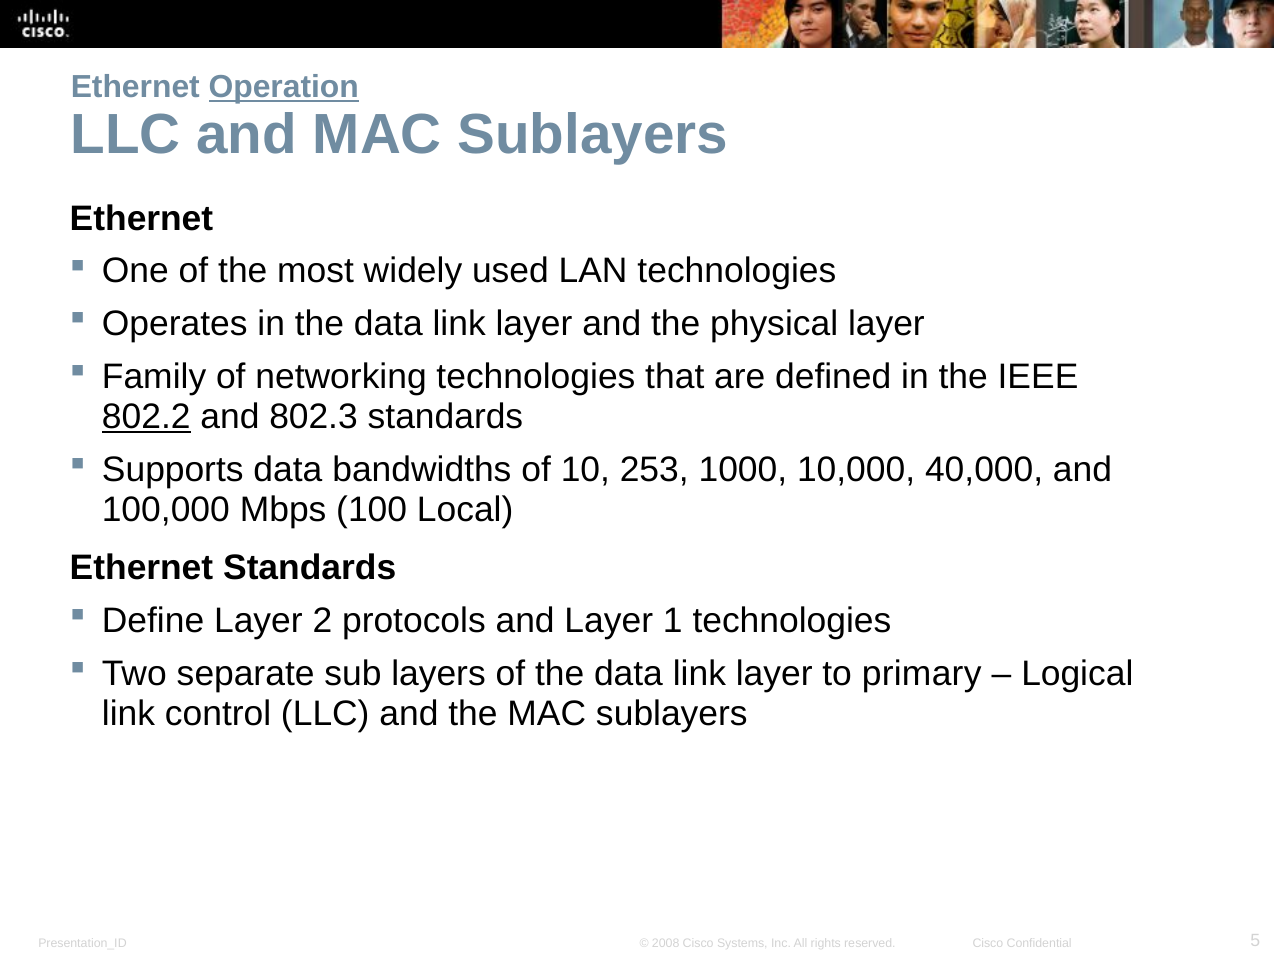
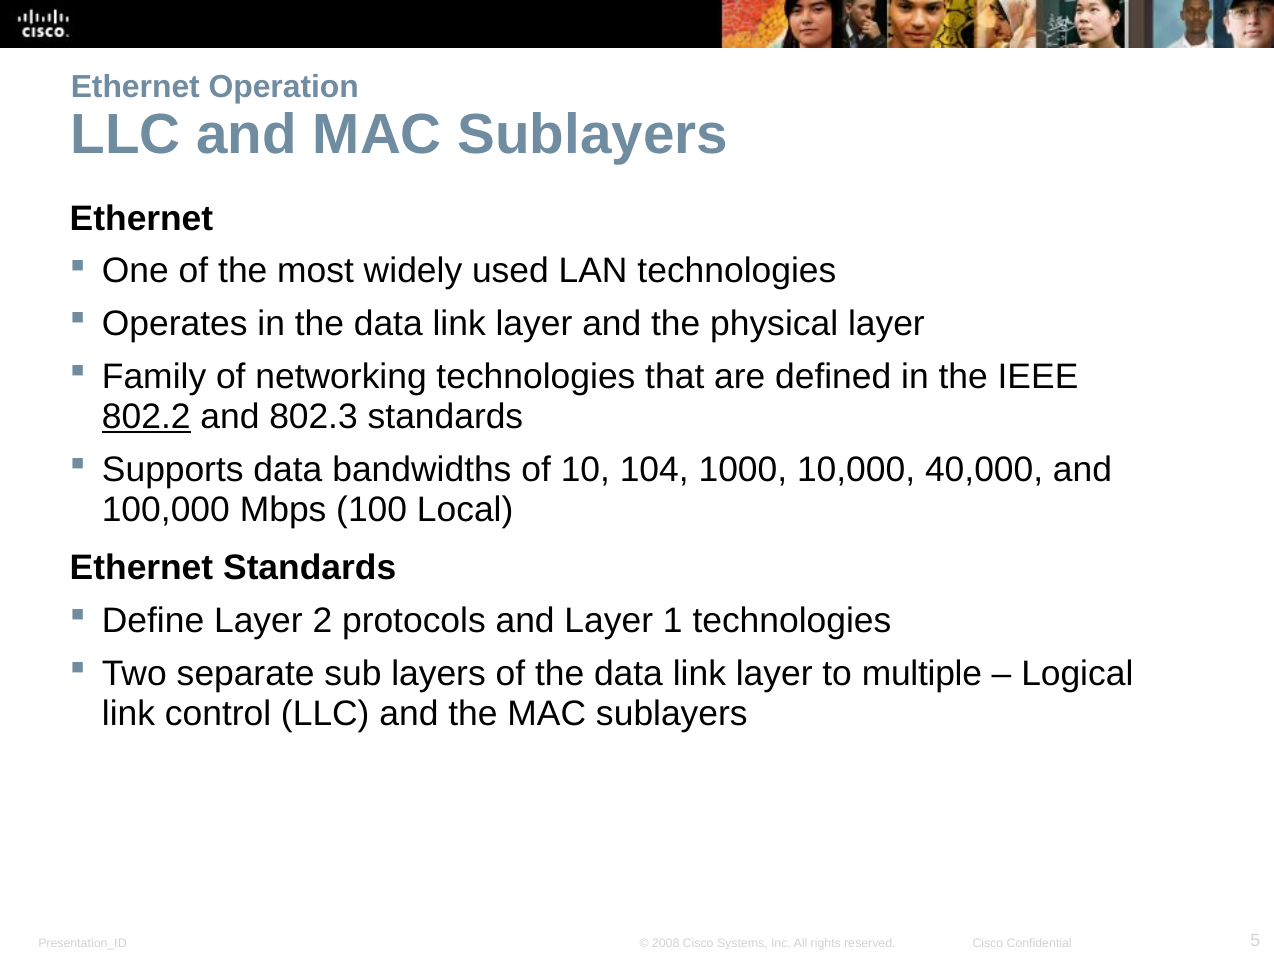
Operation underline: present -> none (284, 87)
253: 253 -> 104 (654, 470)
primary: primary -> multiple (922, 674)
